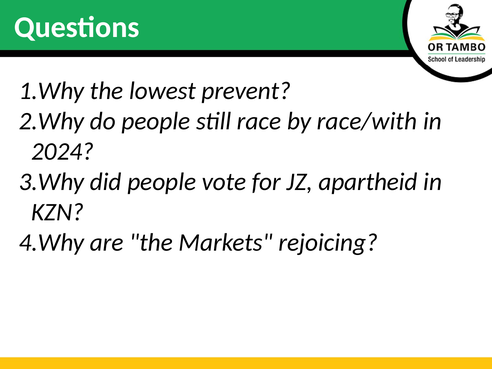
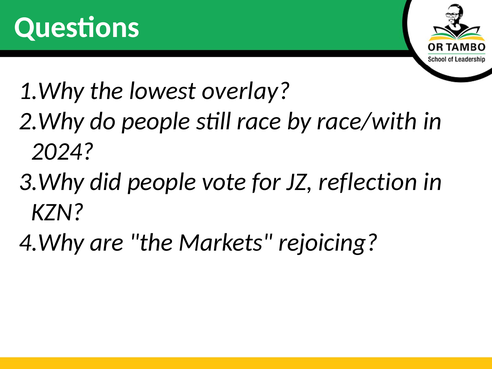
prevent: prevent -> overlay (246, 91)
apartheid: apartheid -> reflection (368, 182)
